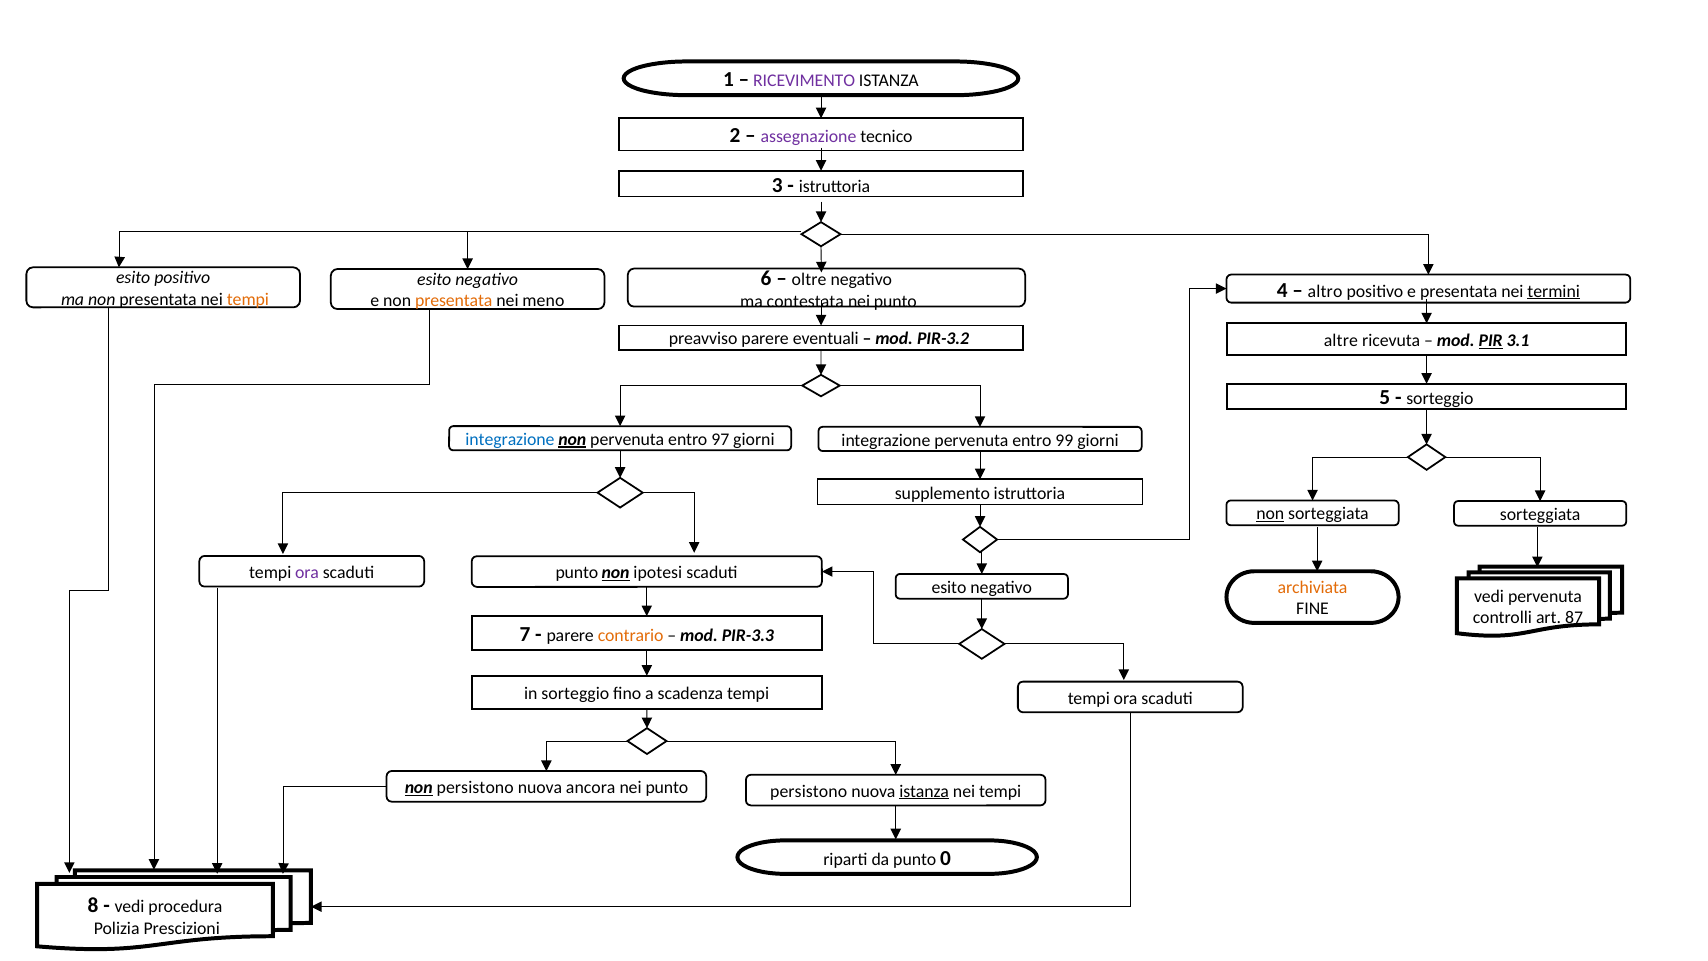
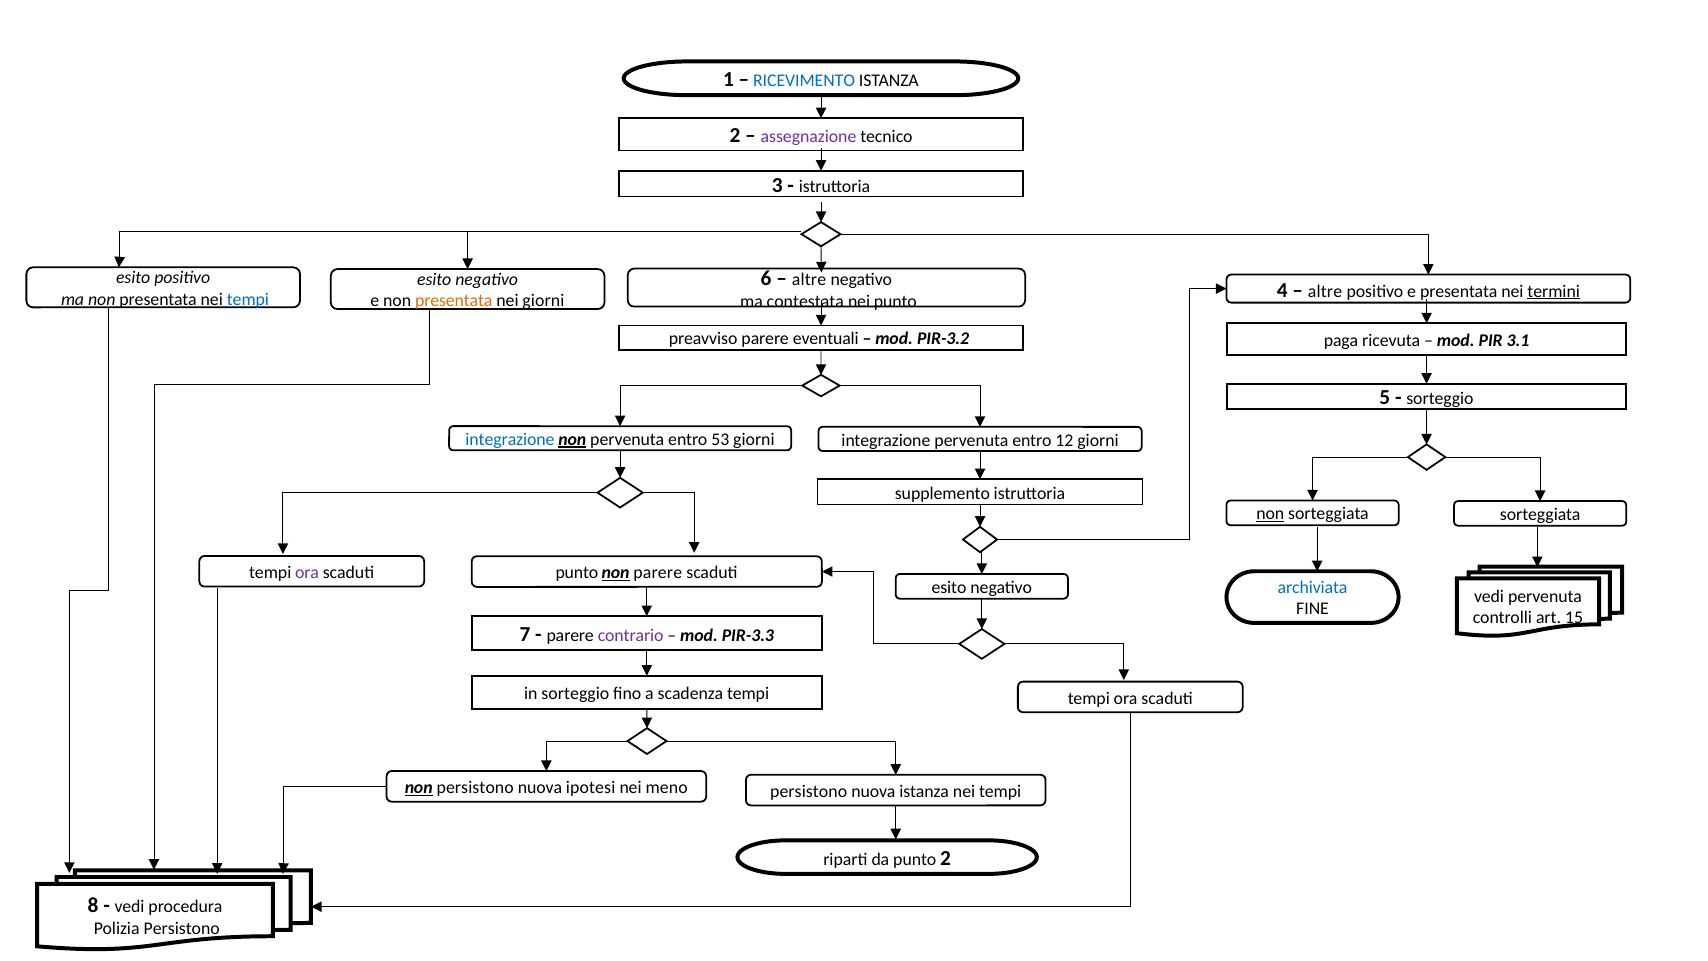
RICEVIMENTO colour: purple -> blue (804, 81)
oltre: oltre -> altre (809, 279)
altro: altro -> altre (1325, 291)
tempi colour: orange -> blue (248, 299)
nei meno: meno -> giorni (543, 301)
altre: altre -> paga (1341, 340)
PIR underline: present -> none (1491, 340)
97: 97 -> 53 (720, 439)
99: 99 -> 12 (1064, 440)
non ipotesi: ipotesi -> parere (658, 573)
archiviata colour: orange -> blue (1313, 587)
87: 87 -> 15 (1574, 617)
contrario colour: orange -> purple (631, 636)
ancora: ancora -> ipotesi (591, 787)
punto: punto -> meno (667, 787)
istanza underline: present -> none (924, 791)
punto 0: 0 -> 2 (945, 858)
Polizia Prescizioni: Prescizioni -> Persistono (182, 929)
